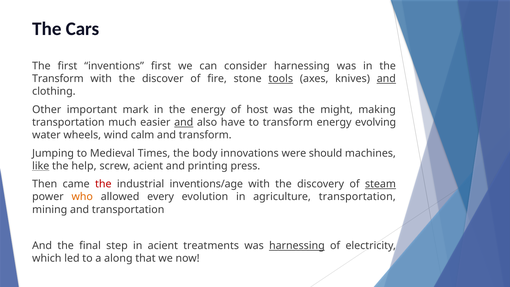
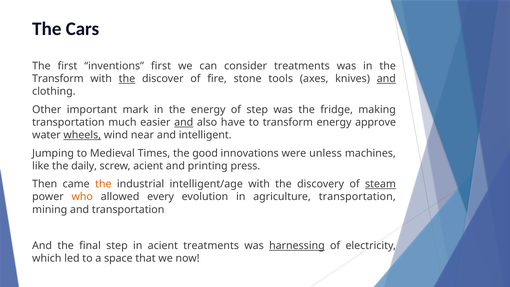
consider harnessing: harnessing -> treatments (302, 66)
the underline: none -> present (127, 79)
tools underline: present -> none (281, 79)
of host: host -> step (257, 110)
might: might -> fridge (337, 110)
evolving: evolving -> approve (376, 122)
wheels underline: none -> present (82, 135)
calm: calm -> near (142, 135)
and transform: transform -> intelligent (205, 135)
body: body -> good (205, 153)
should: should -> unless (325, 153)
like underline: present -> none (41, 166)
help: help -> daily (84, 166)
the colour: red -> orange (103, 184)
inventions/age: inventions/age -> intelligent/age (206, 184)
along: along -> space (118, 258)
